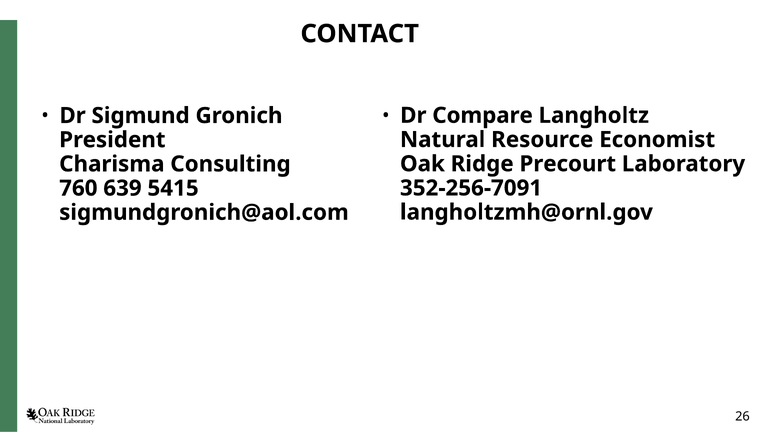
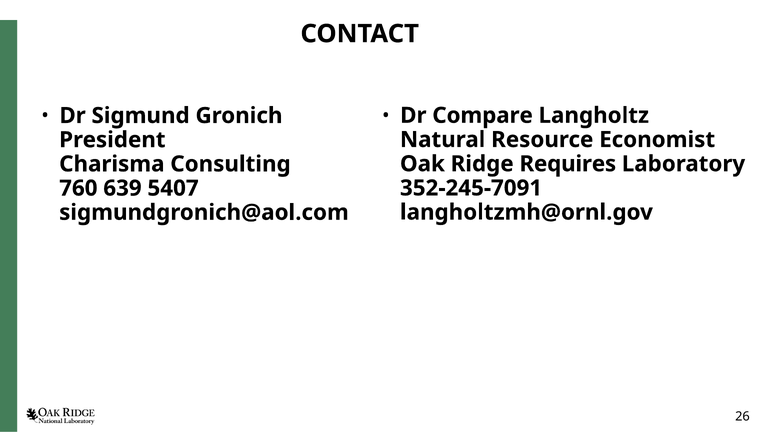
Precourt: Precourt -> Requires (568, 164)
352-256-7091: 352-256-7091 -> 352-245-7091 (471, 188)
5415: 5415 -> 5407 (173, 188)
